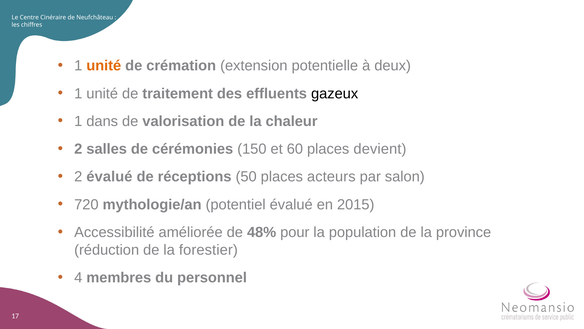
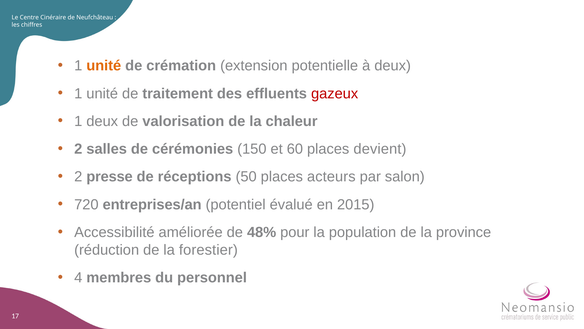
gazeux colour: black -> red (335, 93)
1 dans: dans -> deux (102, 121)
2 évalué: évalué -> presse (110, 177)
mythologie/an: mythologie/an -> entreprises/an (152, 204)
